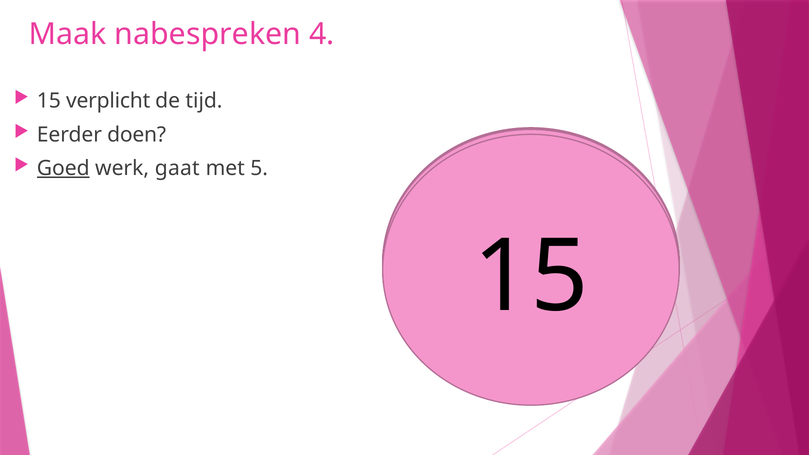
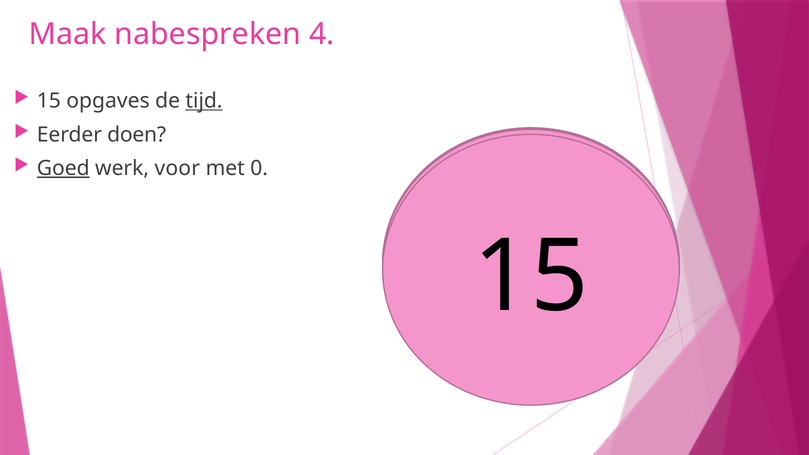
verplicht: verplicht -> opgaves (108, 101)
tijd underline: none -> present (204, 101)
gaat: gaat -> voor (177, 168)
5: 5 -> 0 (259, 168)
